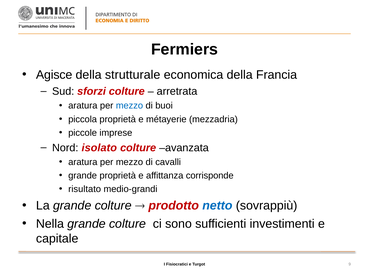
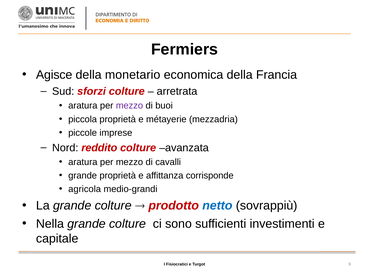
strutturale: strutturale -> monetario (133, 75)
mezzo colour: blue -> purple (129, 106)
isolato: isolato -> reddito (99, 148)
risultato: risultato -> agricola (85, 189)
